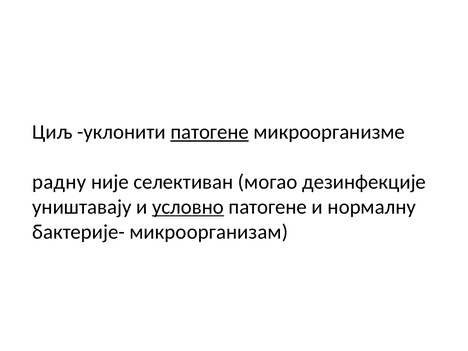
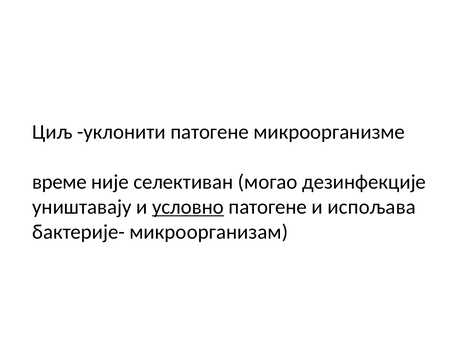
патогене underline: present -> none (210, 132)
радну: радну -> време (59, 182)
нормалну: нормалну -> испољава (372, 207)
